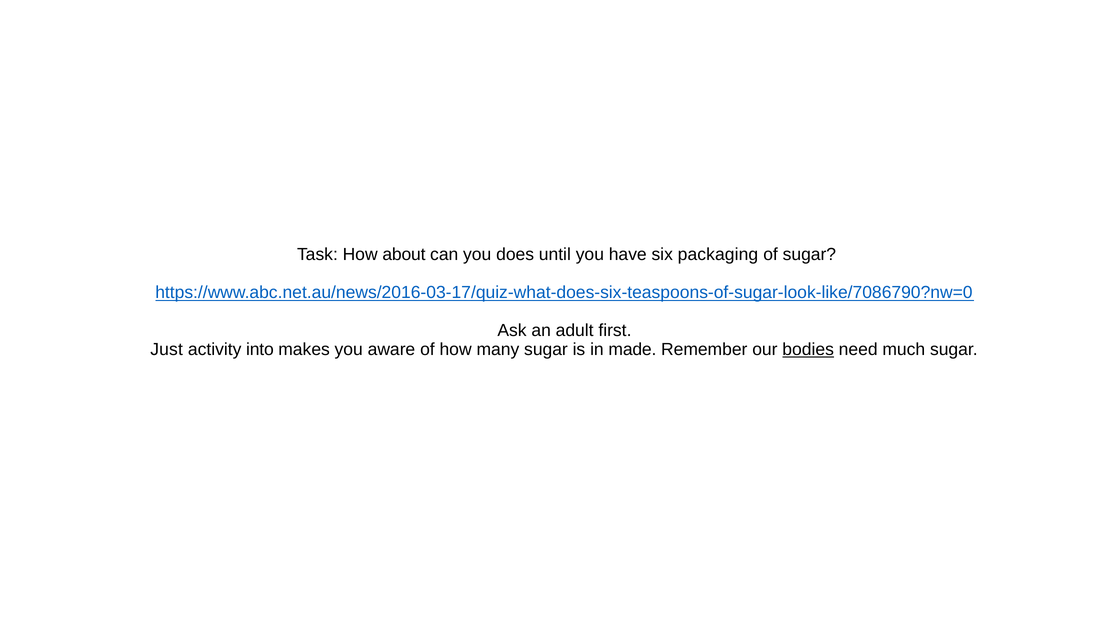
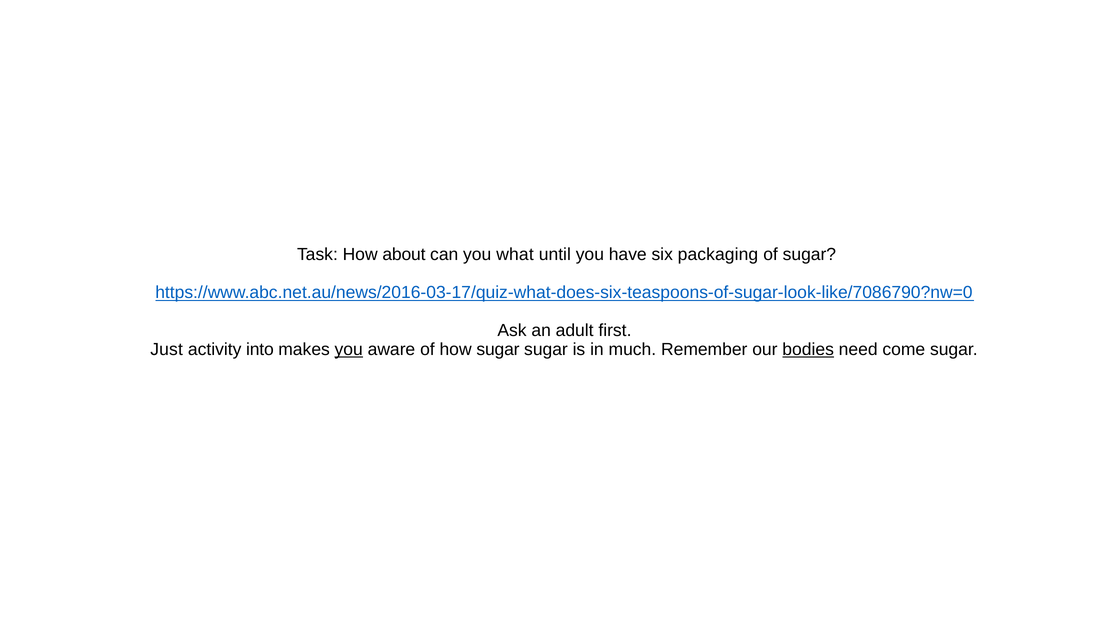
does: does -> what (515, 255)
you underline: none -> present (349, 349)
how many: many -> sugar (498, 349)
made: made -> much (632, 349)
much: much -> come (904, 349)
